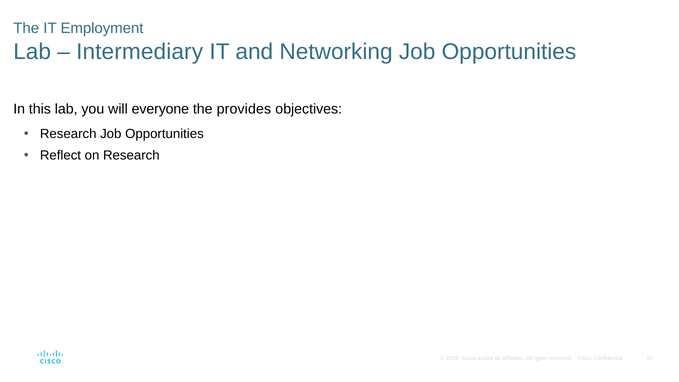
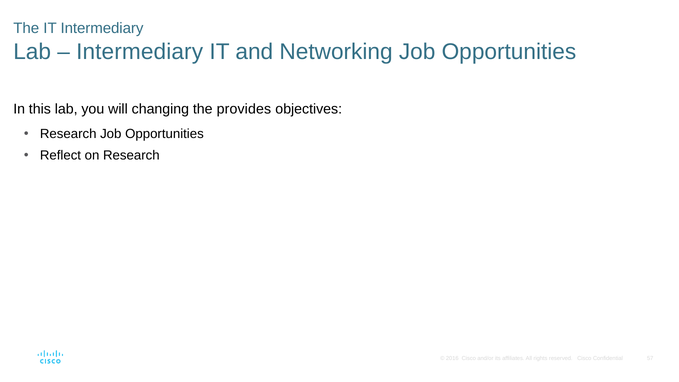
IT Employment: Employment -> Intermediary (102, 28)
everyone: everyone -> changing (160, 109)
